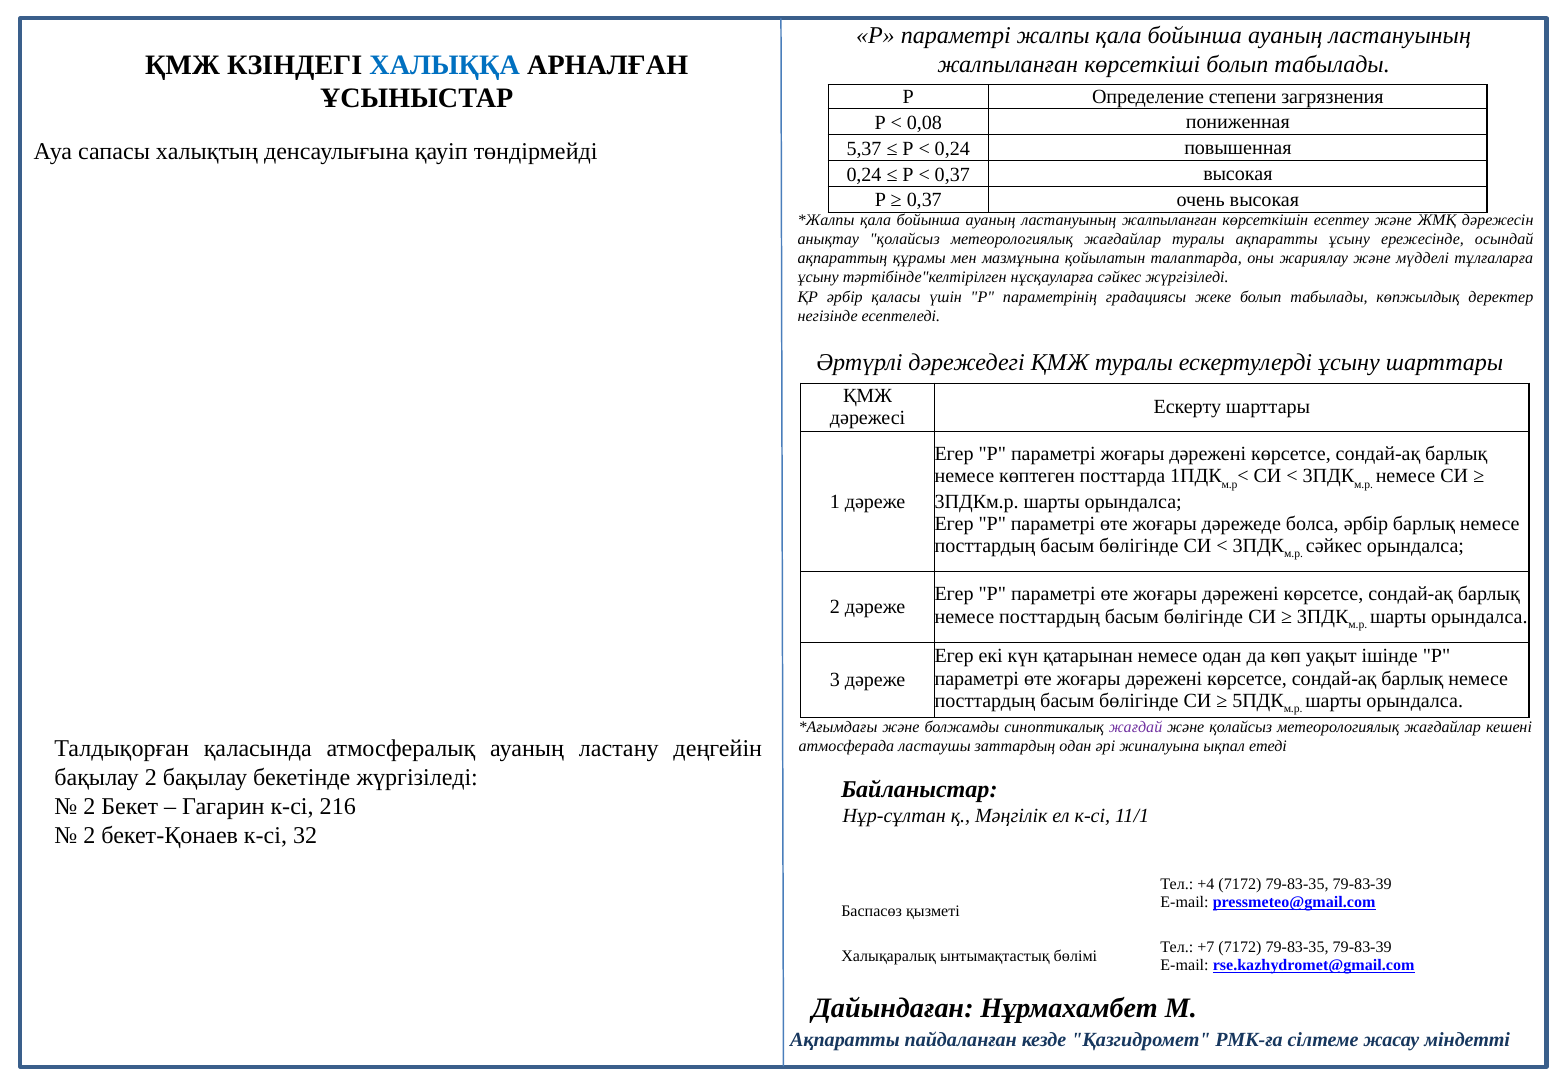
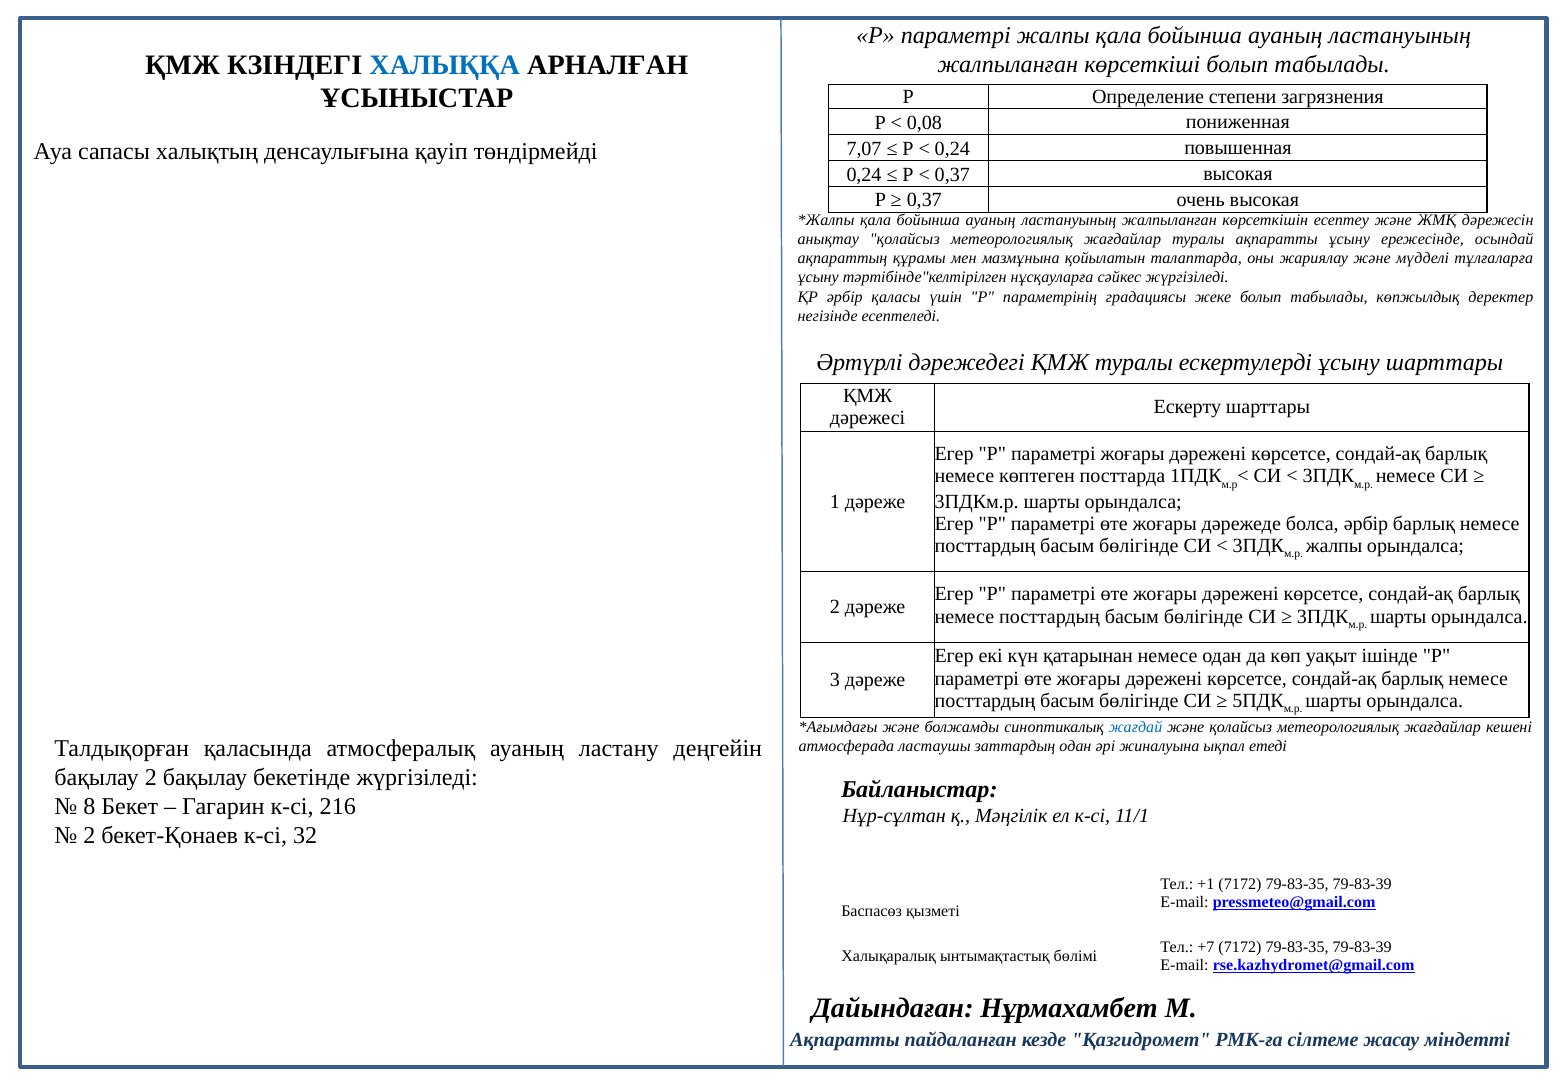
5,37: 5,37 -> 7,07 (864, 148)
сәйкес: сәйкес -> жалпы (1334, 546)
жағдай colour: purple -> blue (1136, 727)
2: 2 -> 8 (89, 807)
+4: +4 -> +1 (1206, 884)
